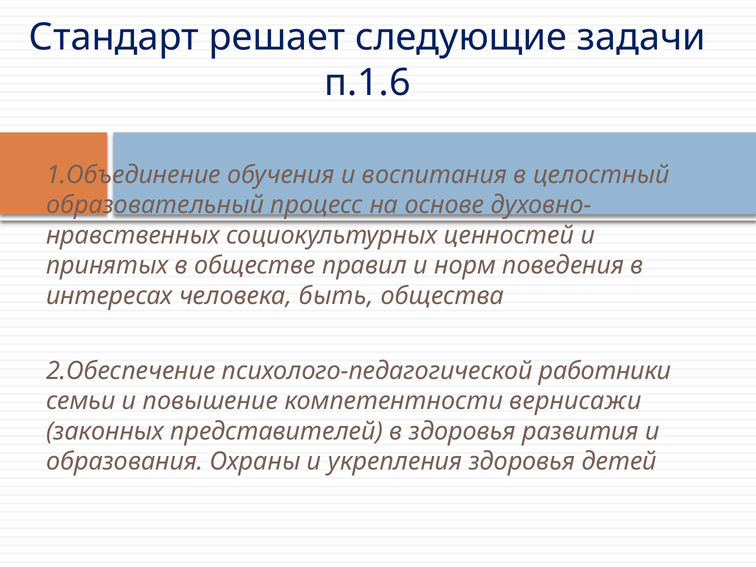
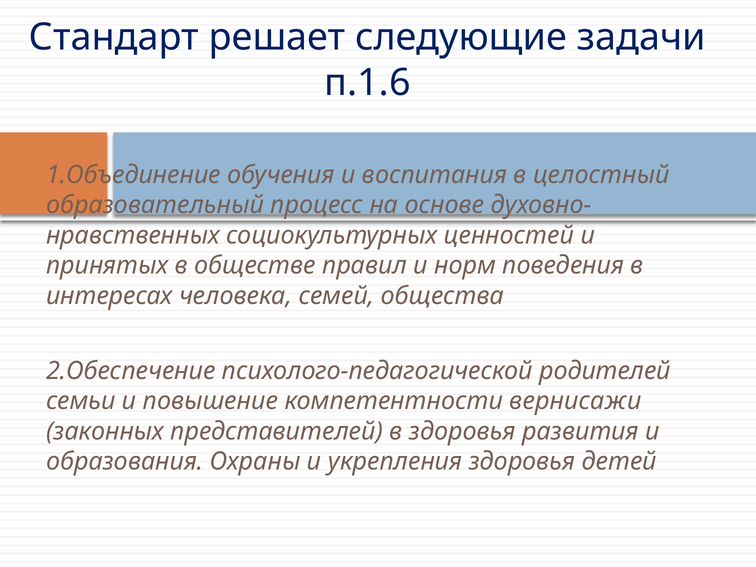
быть: быть -> семей (336, 296)
работники: работники -> родителей (605, 371)
